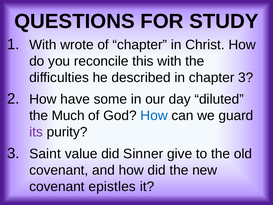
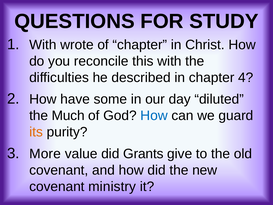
chapter 3: 3 -> 4 (246, 77)
its colour: purple -> orange (36, 132)
Saint: Saint -> More (45, 154)
Sinner: Sinner -> Grants (143, 154)
epistles: epistles -> ministry (112, 186)
